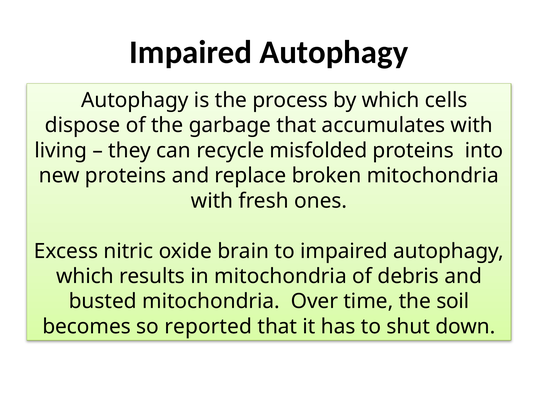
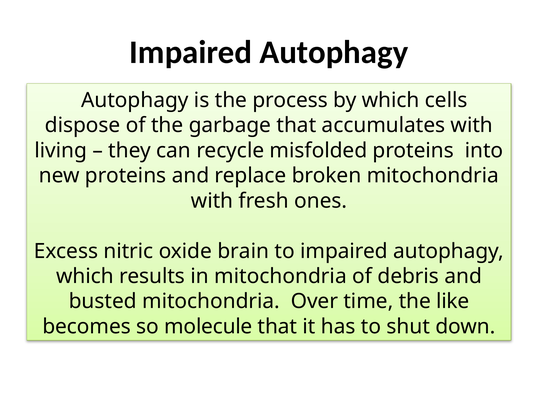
soil: soil -> like (453, 301)
reported: reported -> molecule (208, 326)
